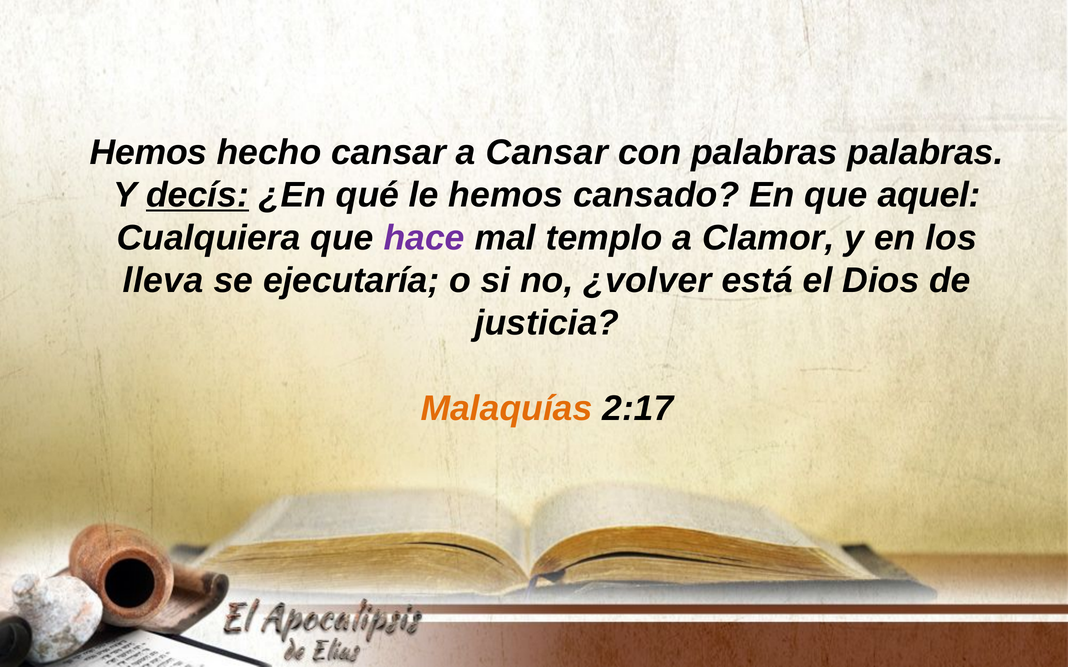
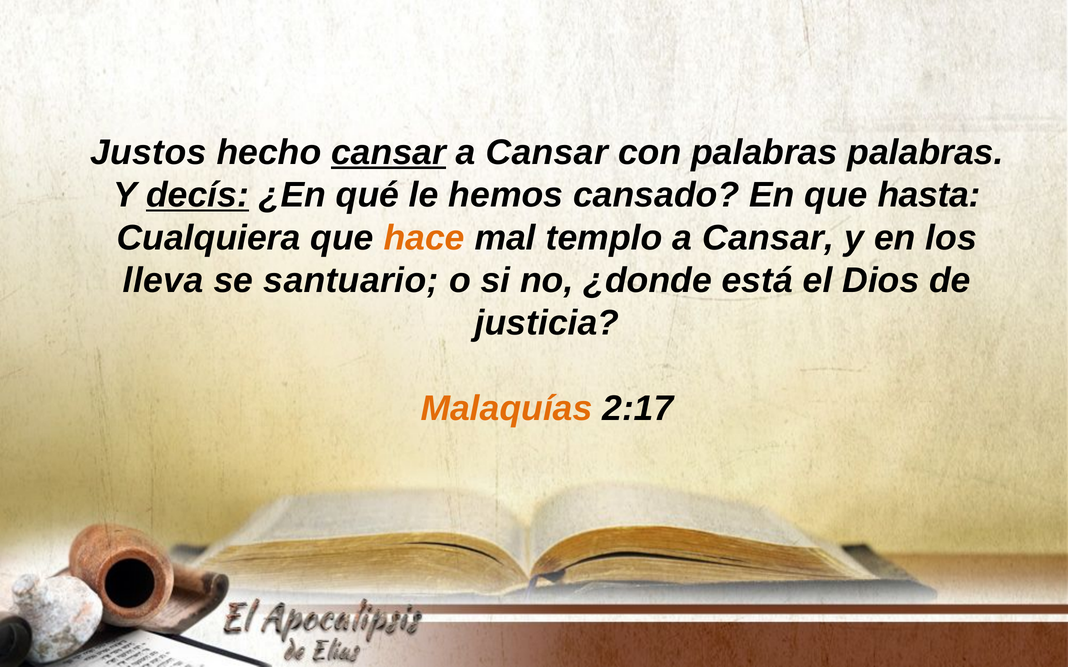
Hemos: Hemos -> Justos (148, 153)
cansar underline: none -> present (389, 153)
aquel: aquel -> hasta (929, 195)
hace colour: purple -> orange (424, 238)
Clamor: Clamor -> Cansar (768, 238)
ejecutaría: ejecutaría -> santuario (351, 281)
¿volver: ¿volver -> ¿donde (648, 281)
